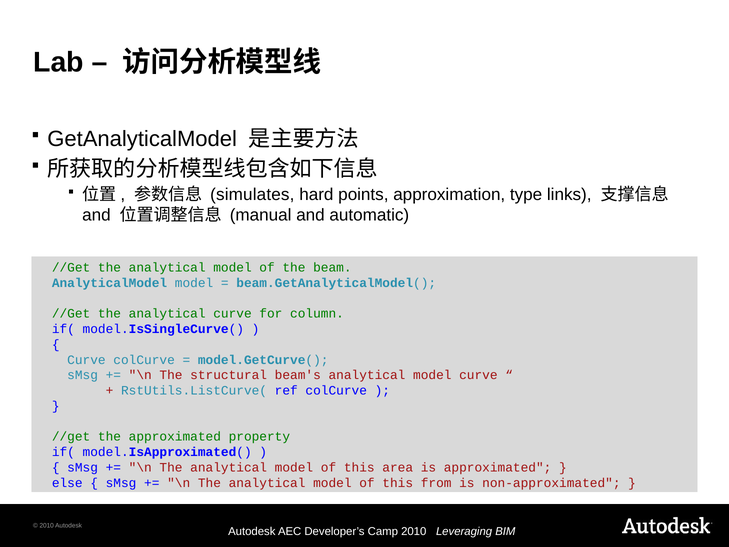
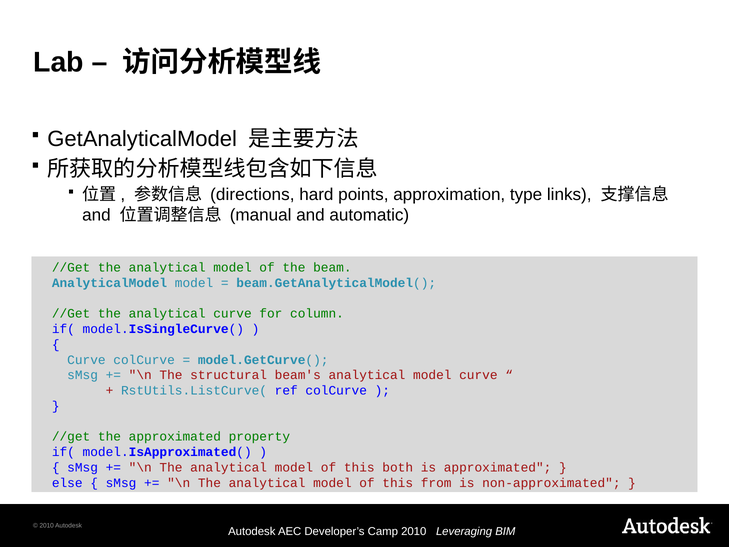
simulates: simulates -> directions (252, 195)
area: area -> both (398, 467)
